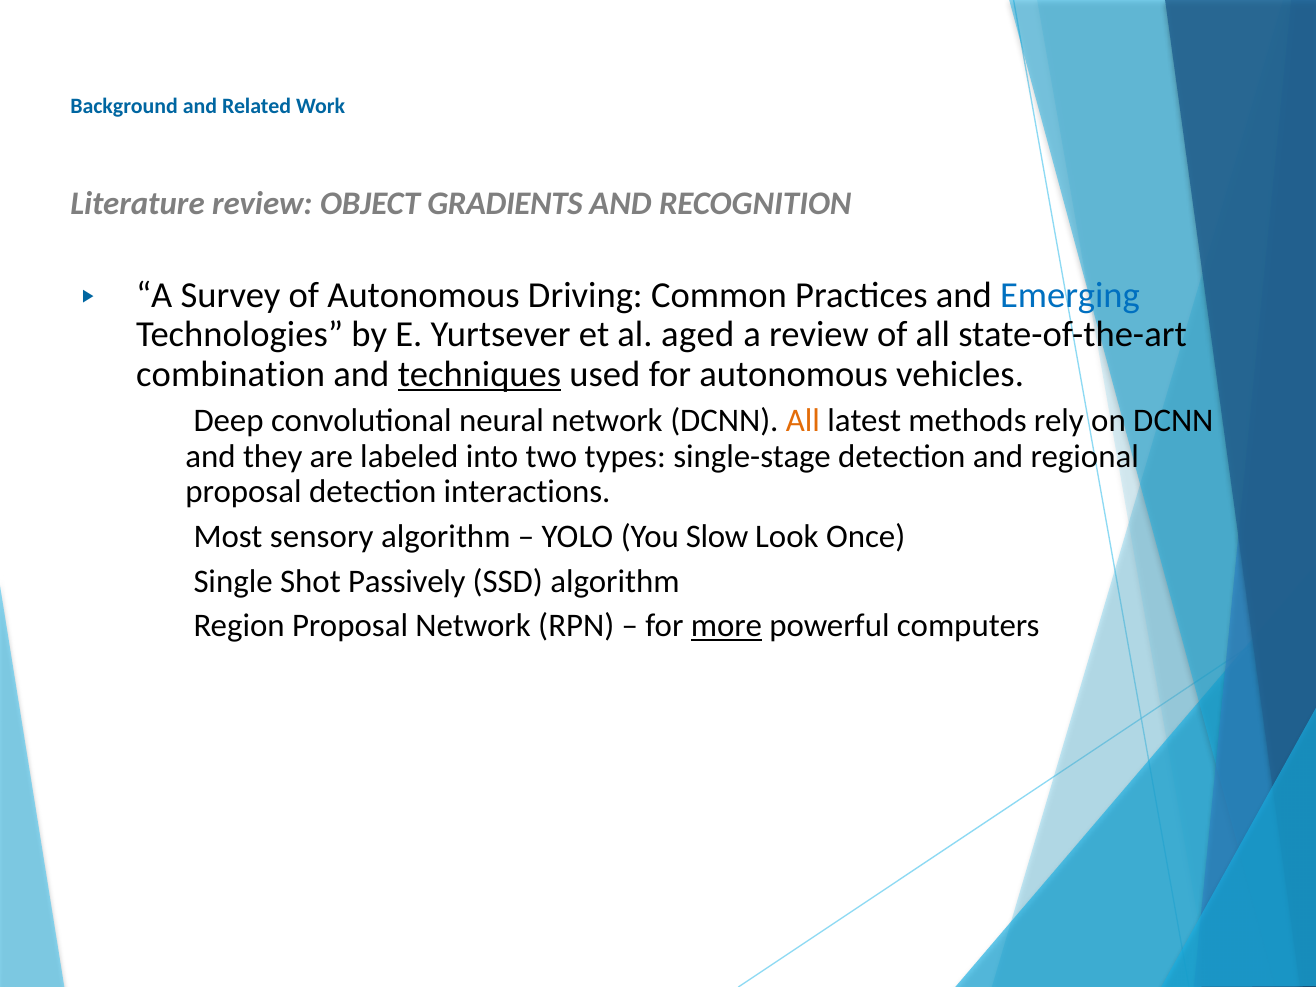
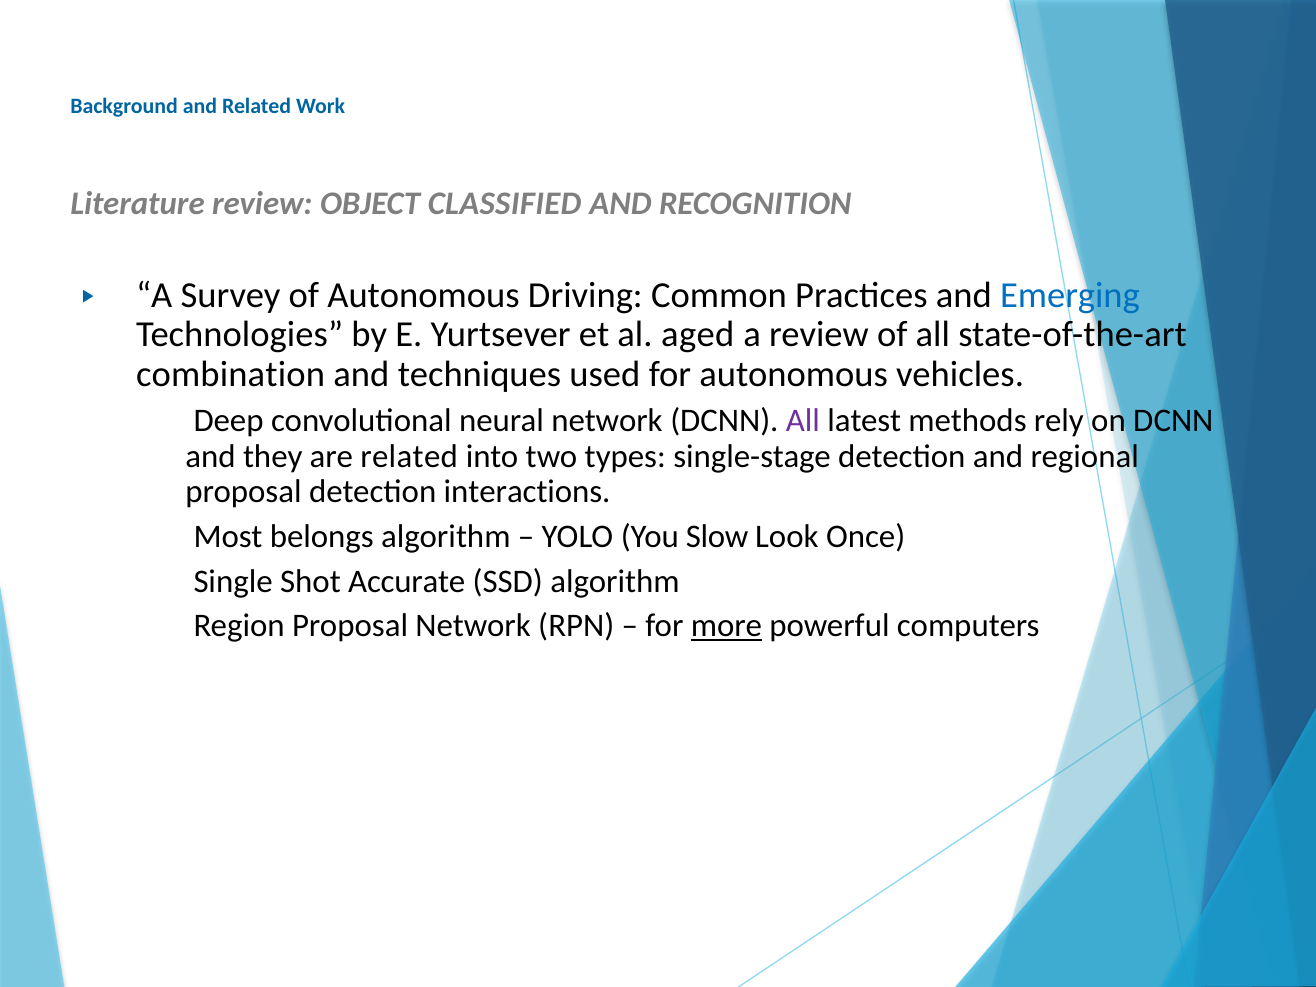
GRADIENTS: GRADIENTS -> CLASSIFIED (505, 203)
techniques underline: present -> none (479, 374)
All colour: orange -> purple (803, 421)
are labeled: labeled -> related (409, 457)
sensory: sensory -> belongs (322, 537)
Passively: Passively -> Accurate (407, 581)
